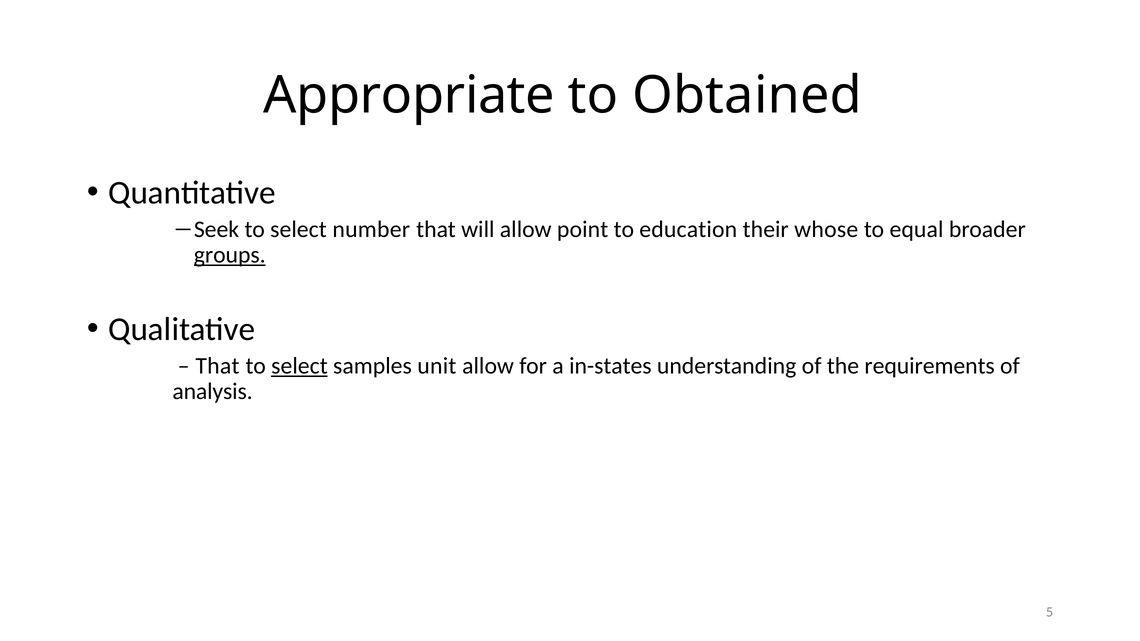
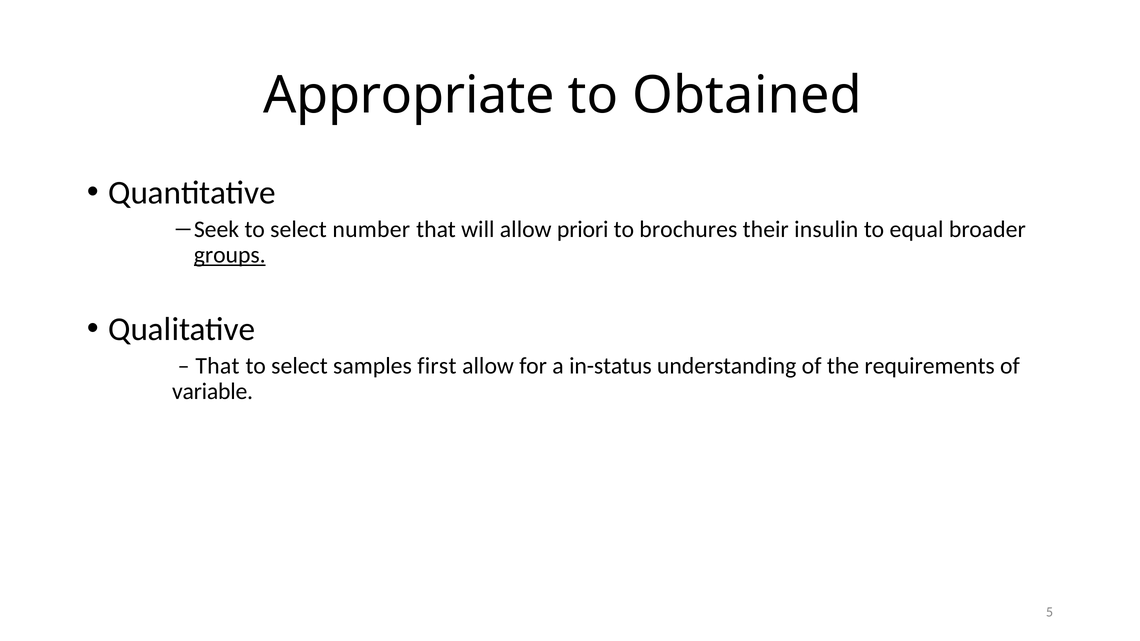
point: point -> priori (583, 230)
education: education -> brochures (688, 230)
whose: whose -> insulin (826, 230)
select underline: present -> none (299, 366)
unit: unit -> first (437, 366)
in-states: in-states -> in-status (610, 366)
analysis: analysis -> variable (213, 392)
